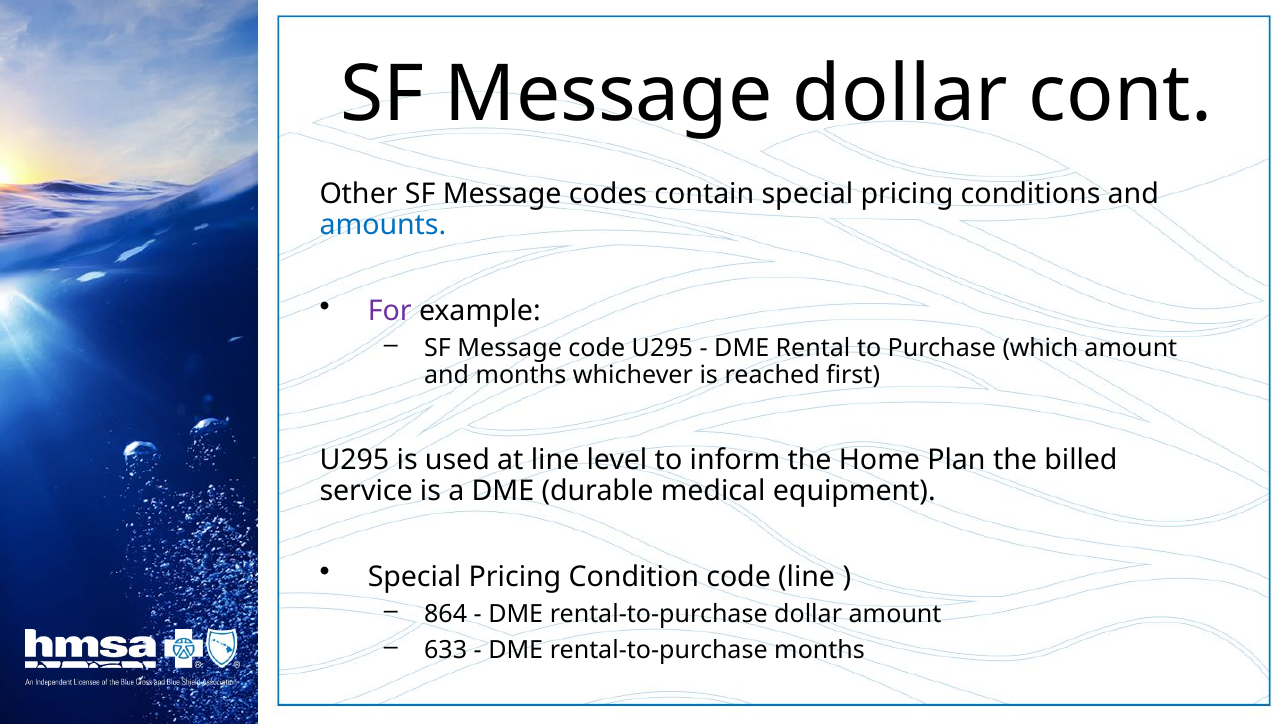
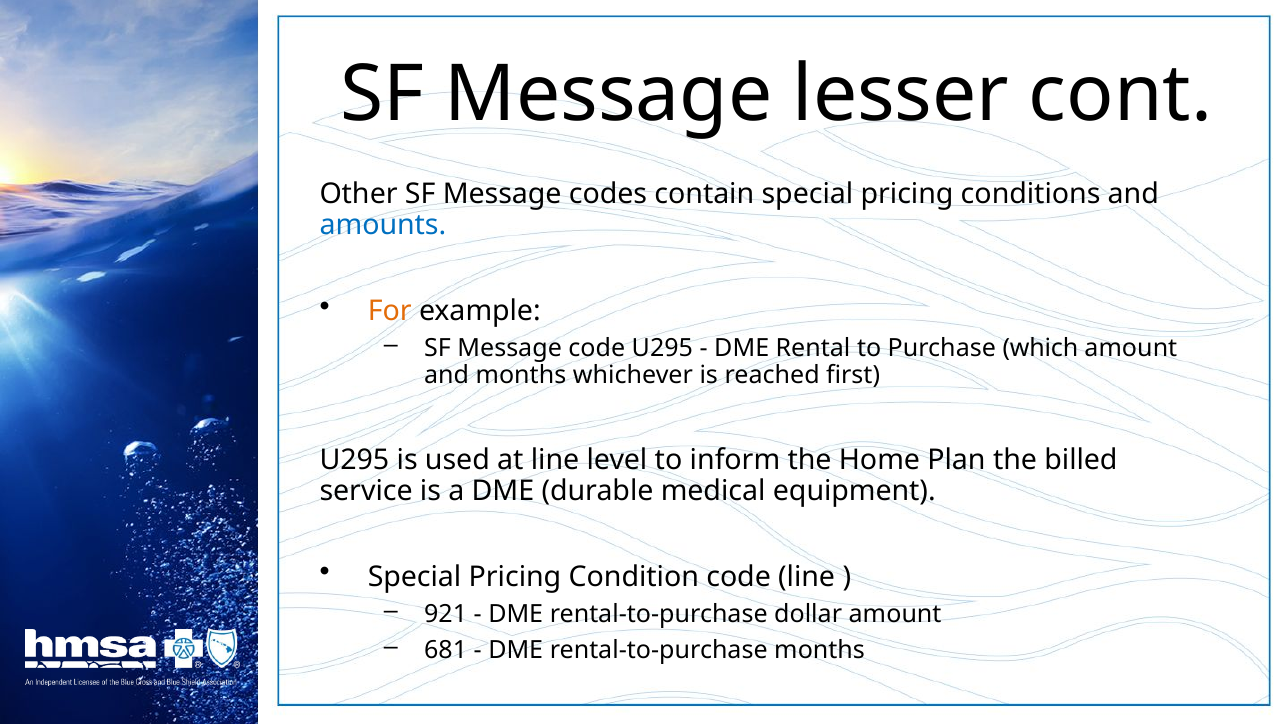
Message dollar: dollar -> lesser (901, 95)
For colour: purple -> orange (390, 311)
864: 864 -> 921 (446, 614)
633: 633 -> 681 (446, 650)
